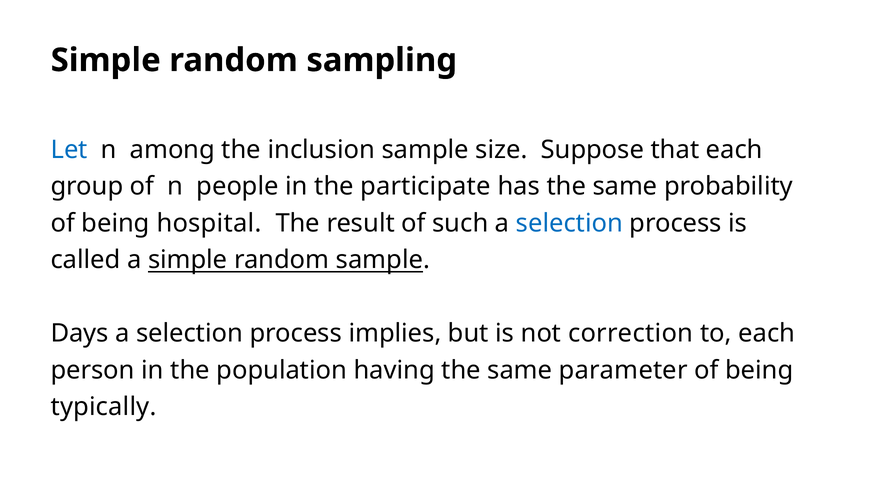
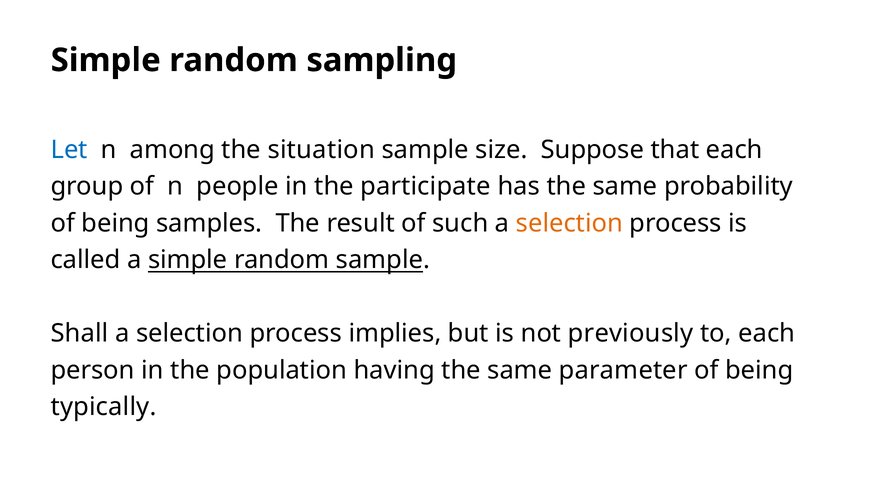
inclusion: inclusion -> situation (321, 150)
hospital: hospital -> samples (209, 223)
selection colour: blue -> orange (569, 223)
Days: Days -> Shall (80, 334)
correction: correction -> previously (631, 334)
